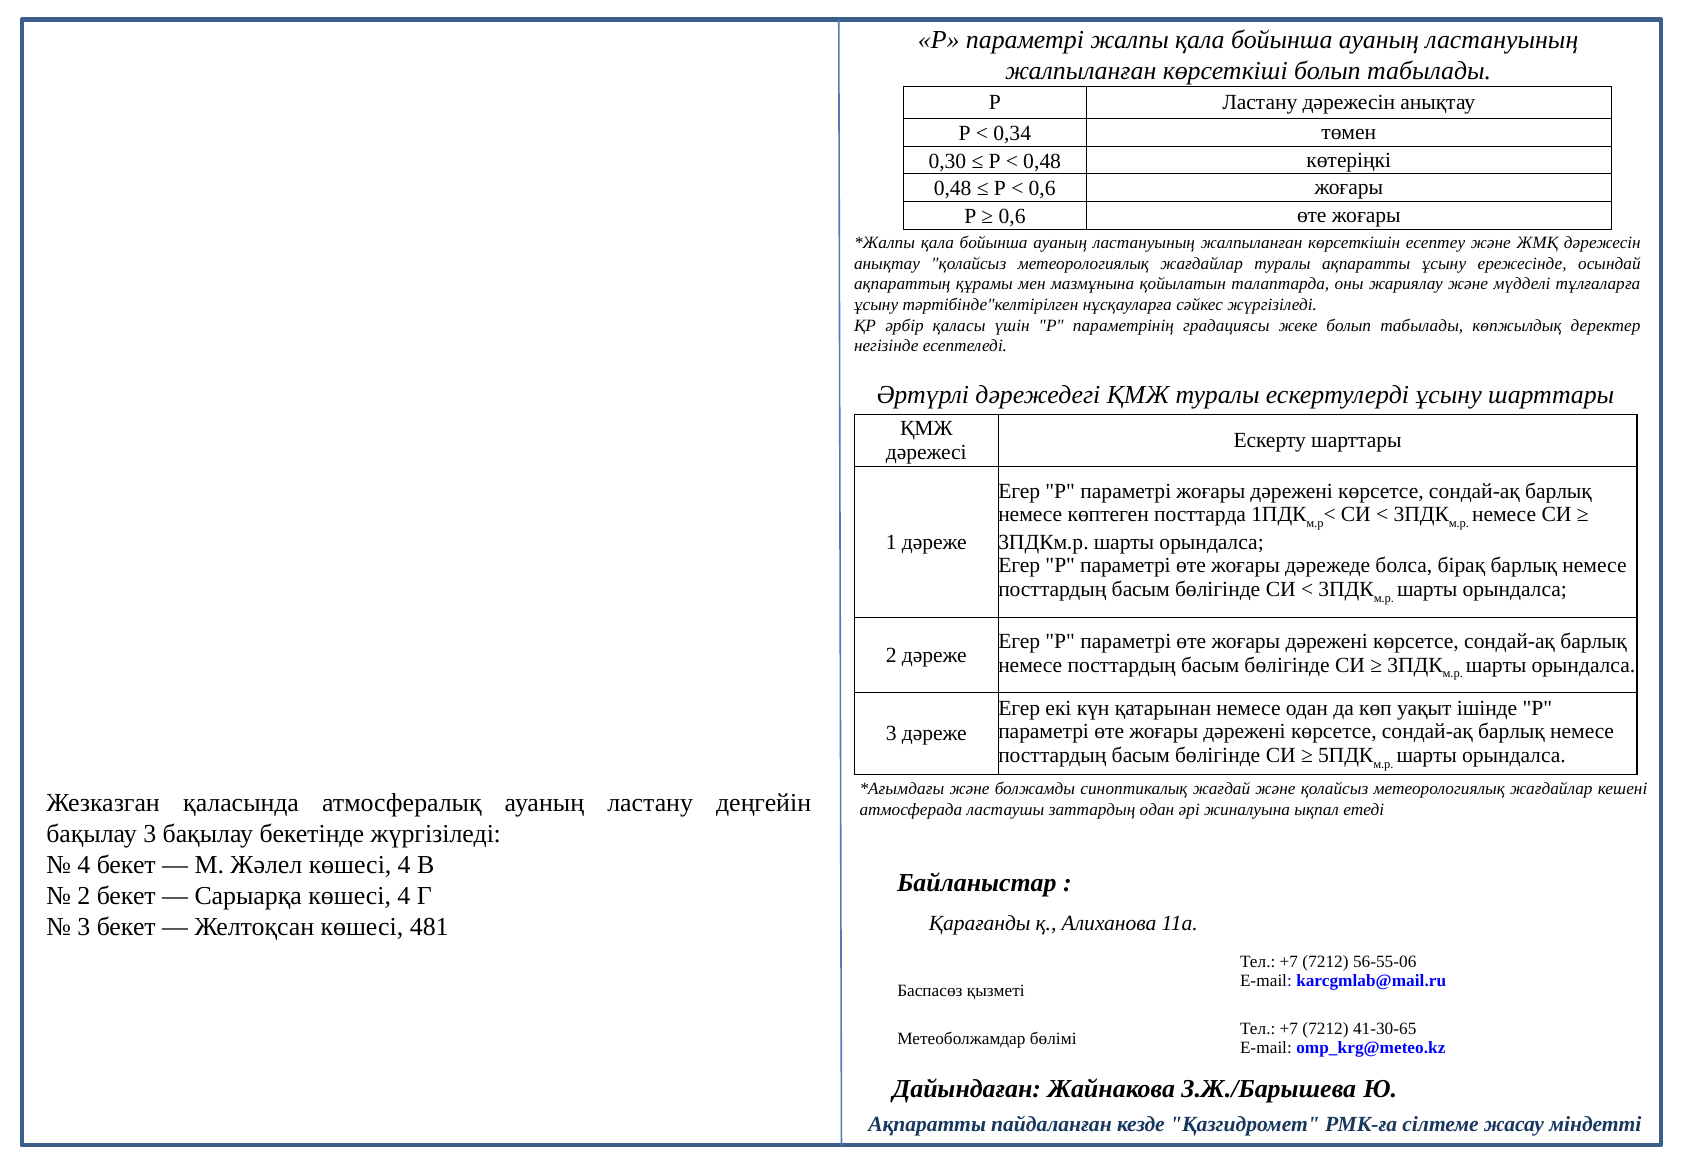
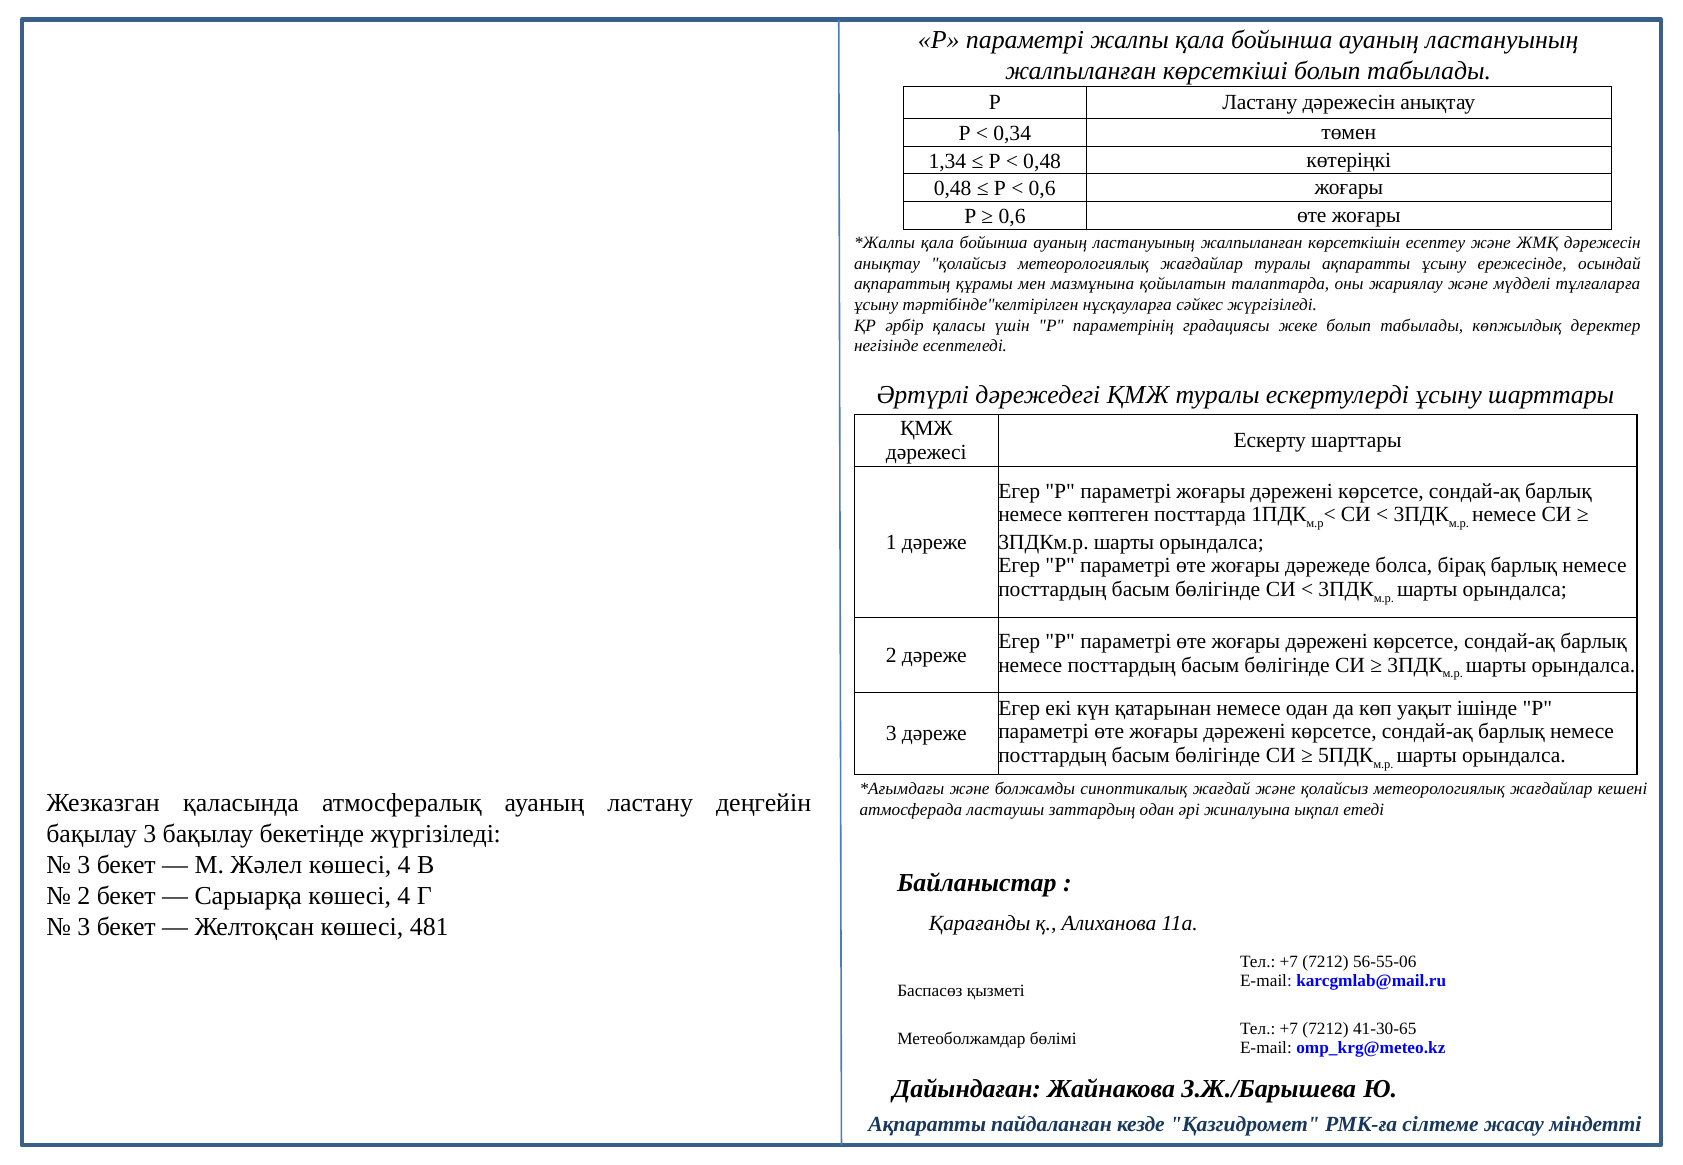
0,30: 0,30 -> 1,34 (947, 161)
4: 4 -> 3 (84, 865)
